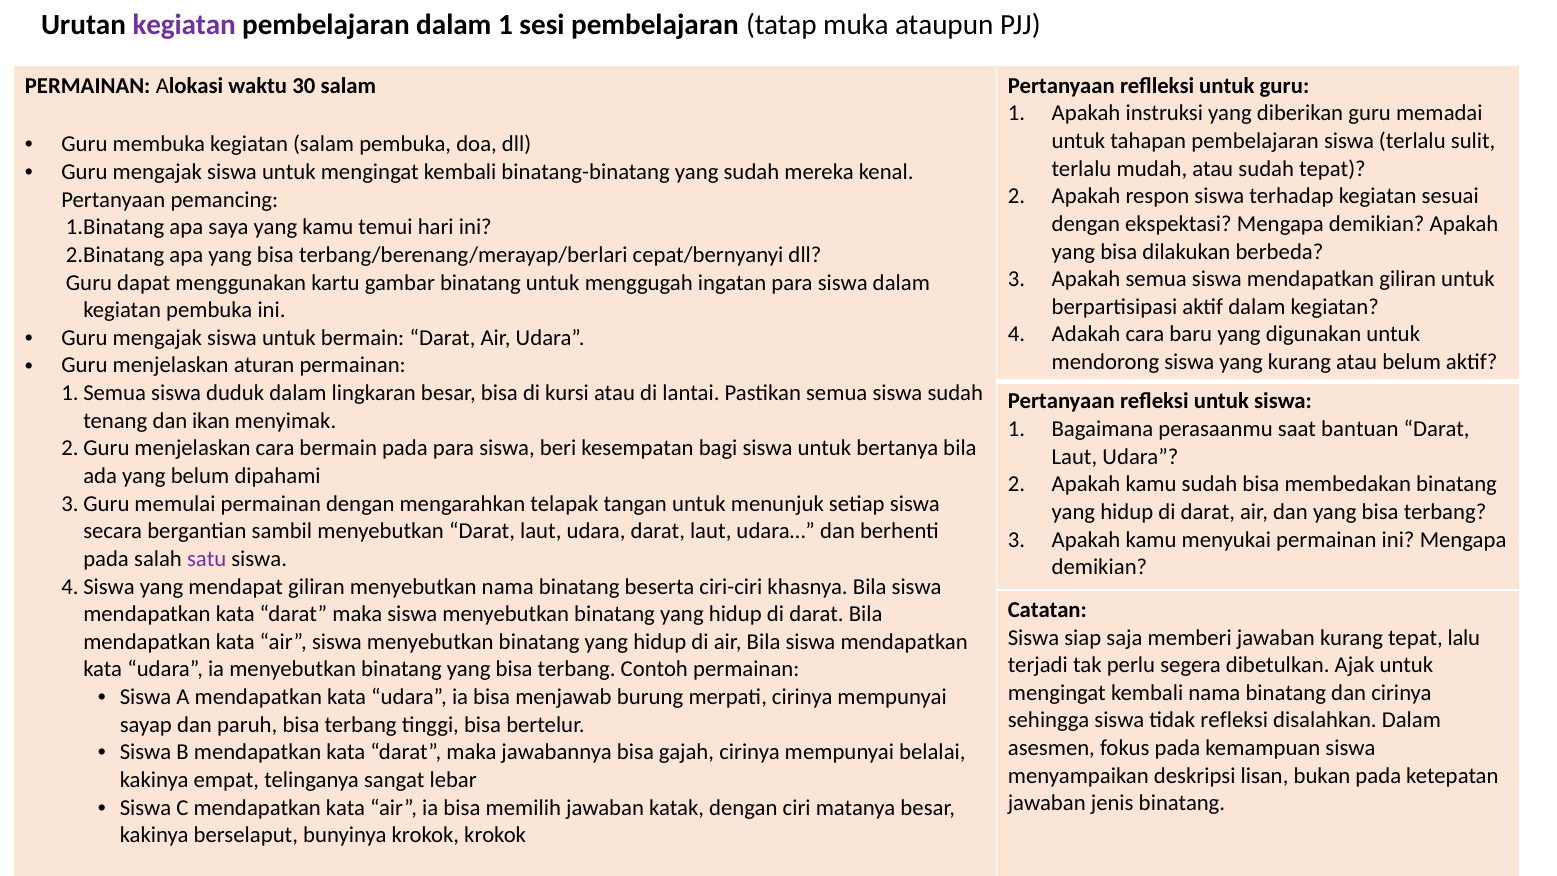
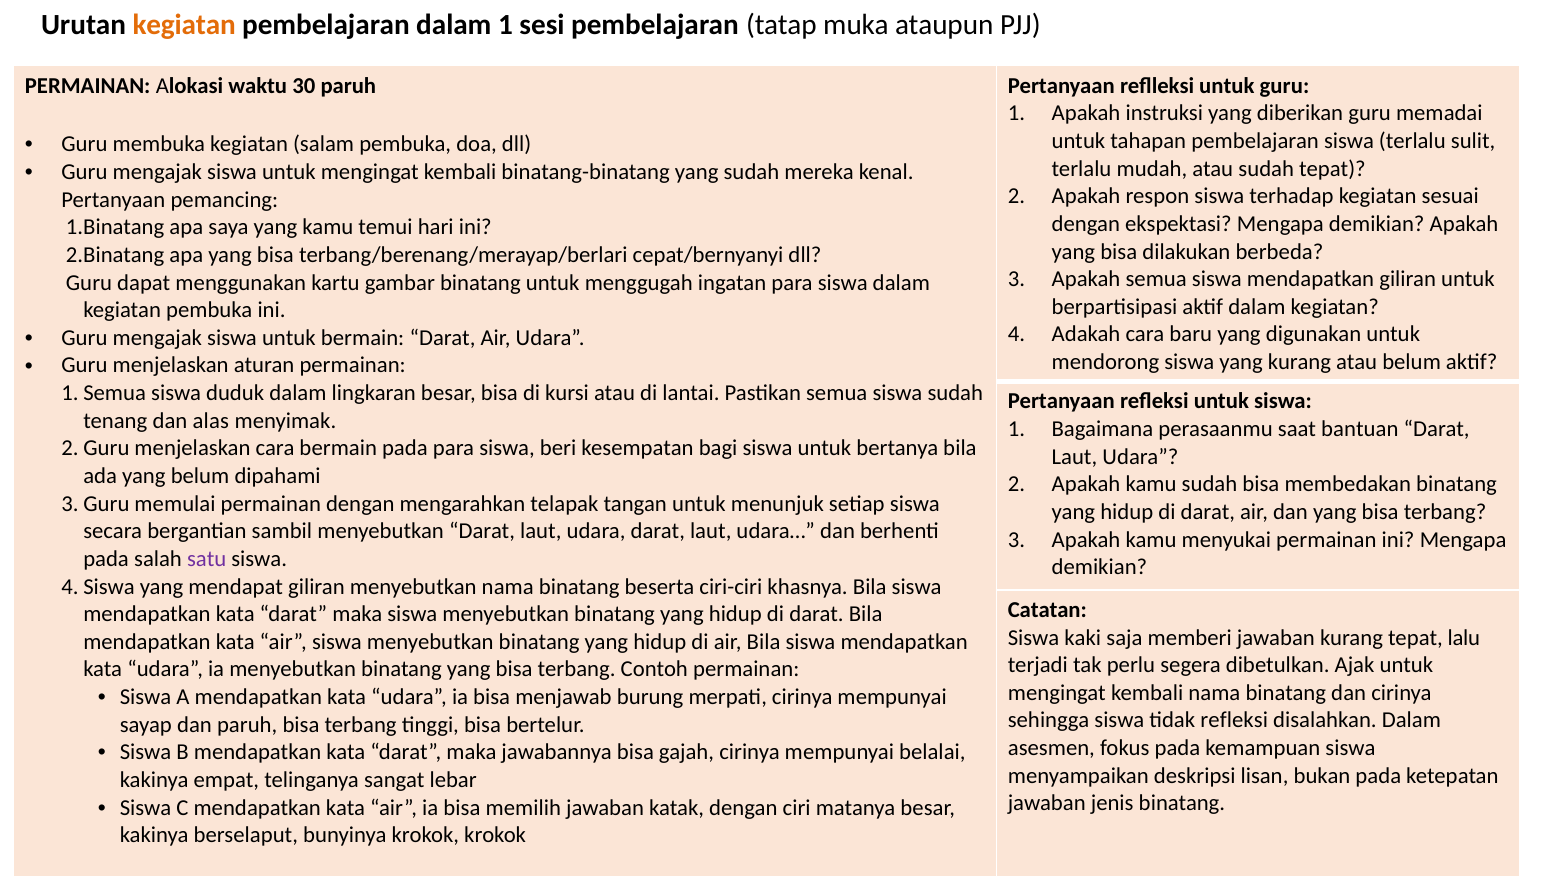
kegiatan colour: purple -> orange (184, 25)
30 salam: salam -> paruh (348, 86)
ikan: ikan -> alas (211, 421)
siap: siap -> kaki (1083, 637)
